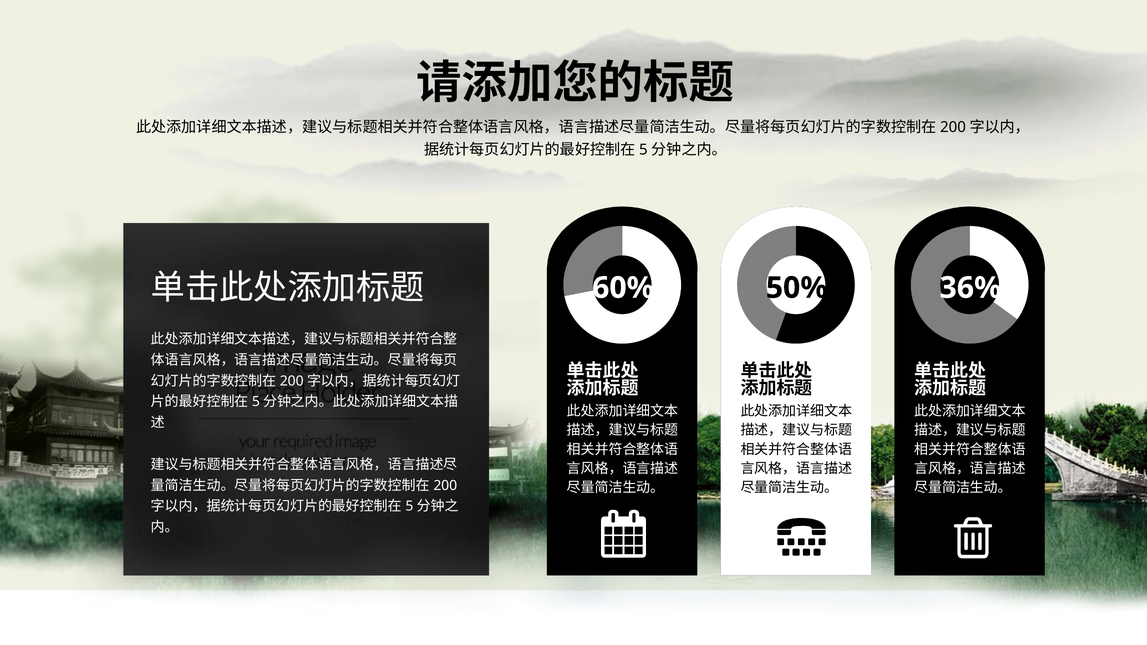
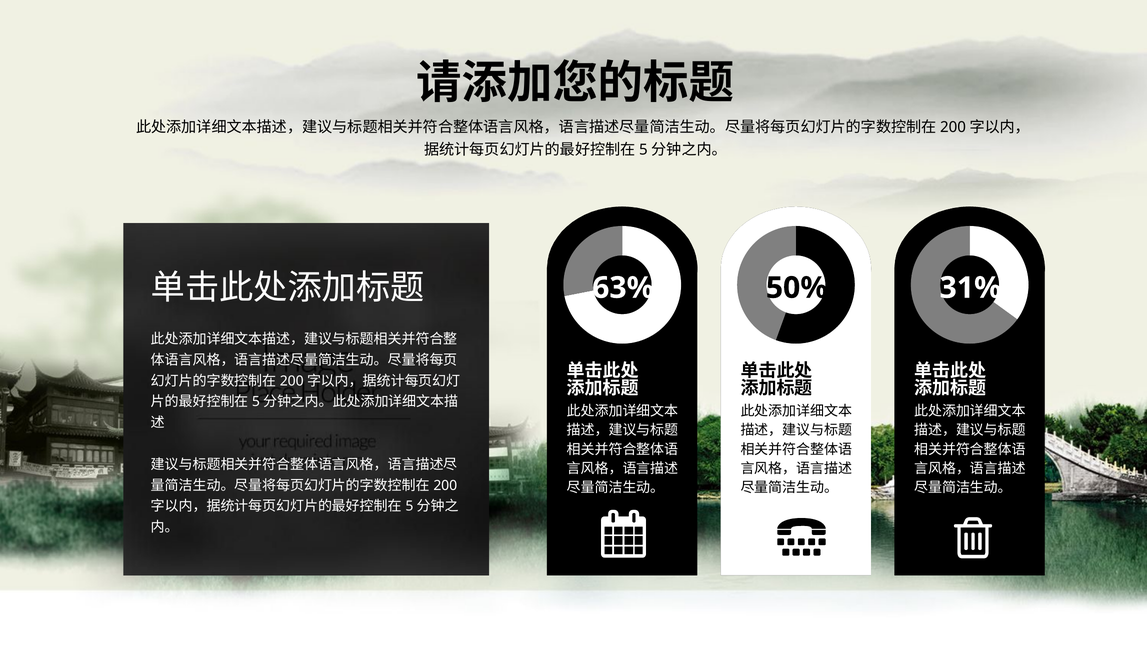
36%: 36% -> 31% (970, 288)
60%: 60% -> 63% (623, 288)
